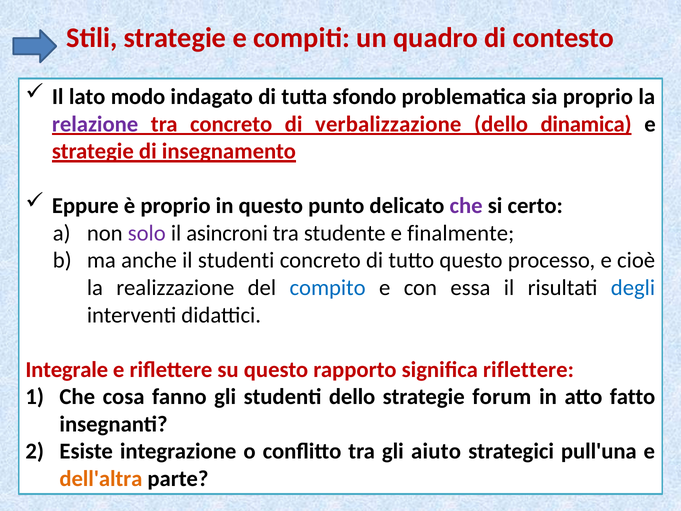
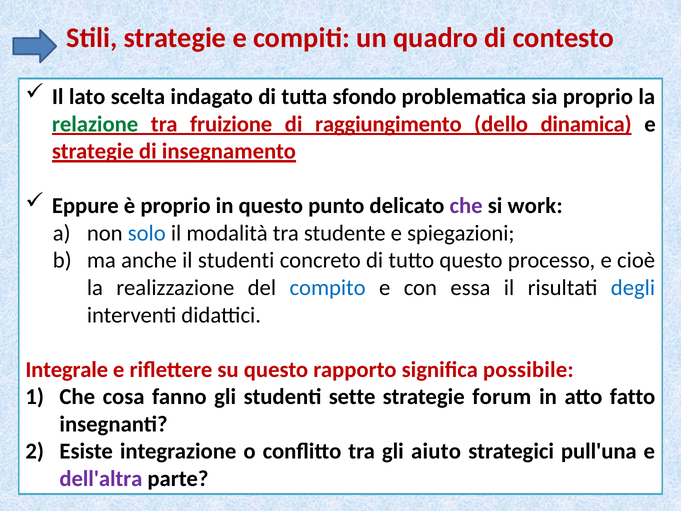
modo: modo -> scelta (138, 97)
relazione colour: purple -> green (95, 124)
tra concreto: concreto -> fruizione (231, 124)
verbalizzazione: verbalizzazione -> raggiungimento (388, 124)
certo: certo -> work (535, 206)
solo colour: purple -> blue (147, 233)
asincroni: asincroni -> modalità (227, 233)
finalmente: finalmente -> spiegazioni (461, 233)
significa riflettere: riflettere -> possibile (528, 369)
studenti dello: dello -> sette (352, 397)
dell'altra colour: orange -> purple (101, 478)
